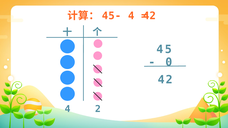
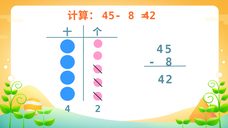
4: 4 -> 8 (131, 16)
0: 0 -> 8 (169, 62)
